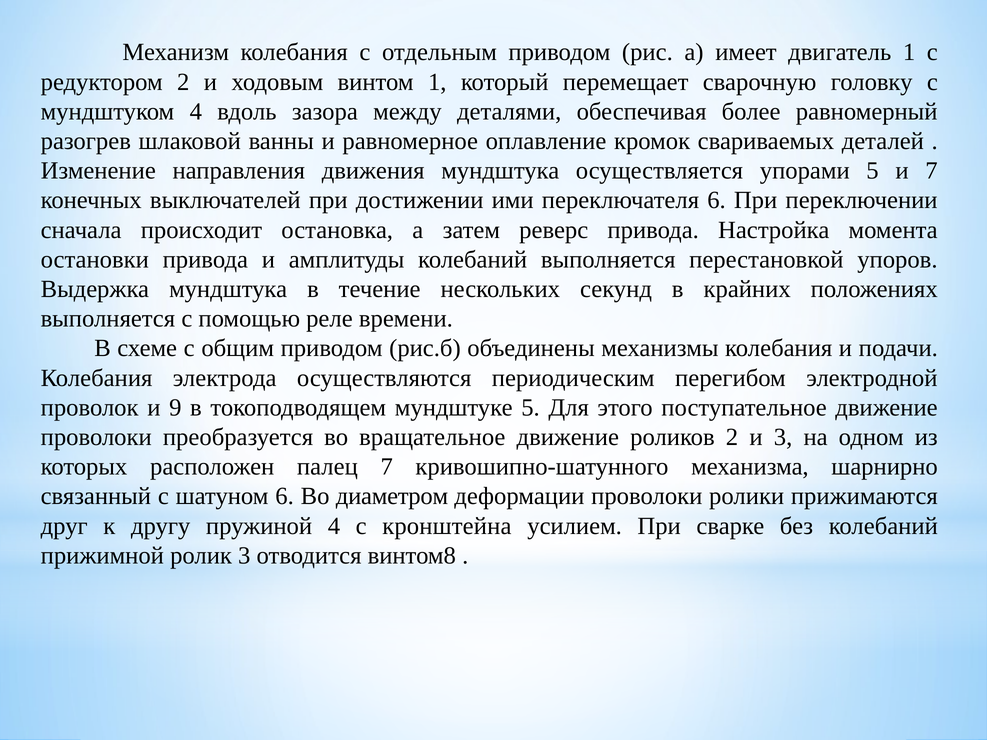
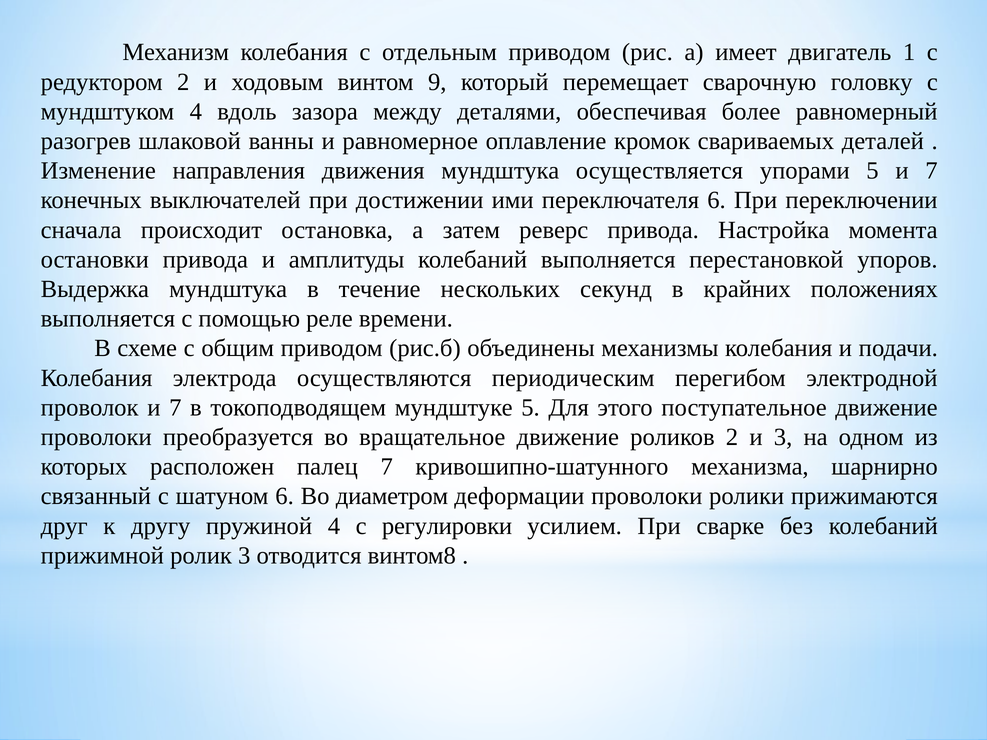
винтом 1: 1 -> 9 (437, 82)
проволок и 9: 9 -> 7 (175, 408)
кронштейна: кронштейна -> регулировки (447, 526)
